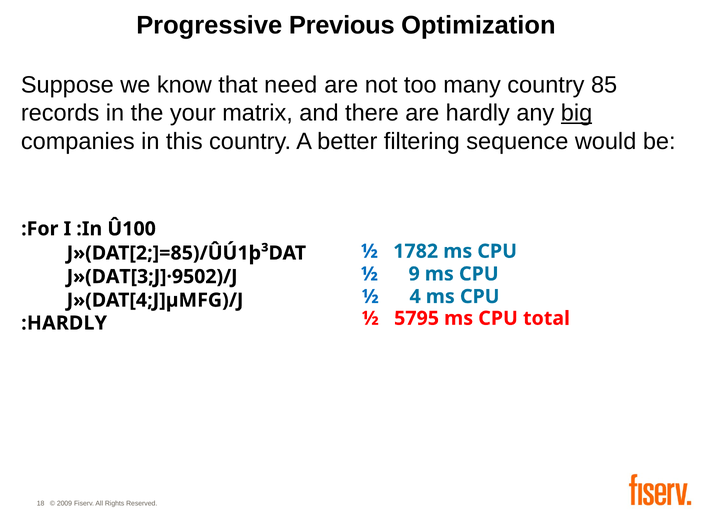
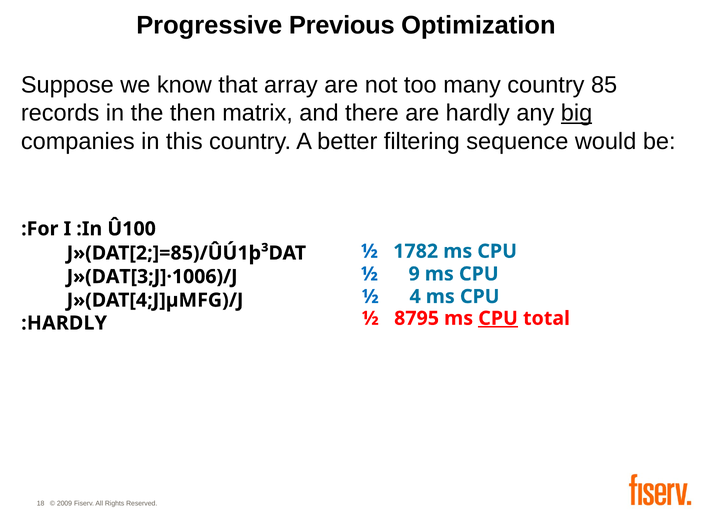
need: need -> array (291, 85)
your: your -> then (193, 113)
J»(DAT[3;J]·9502)/J: J»(DAT[3;J]·9502)/J -> J»(DAT[3;J]·1006)/J (152, 276)
5795: 5795 -> 8795 (417, 318)
CPU underline: none -> present (498, 318)
